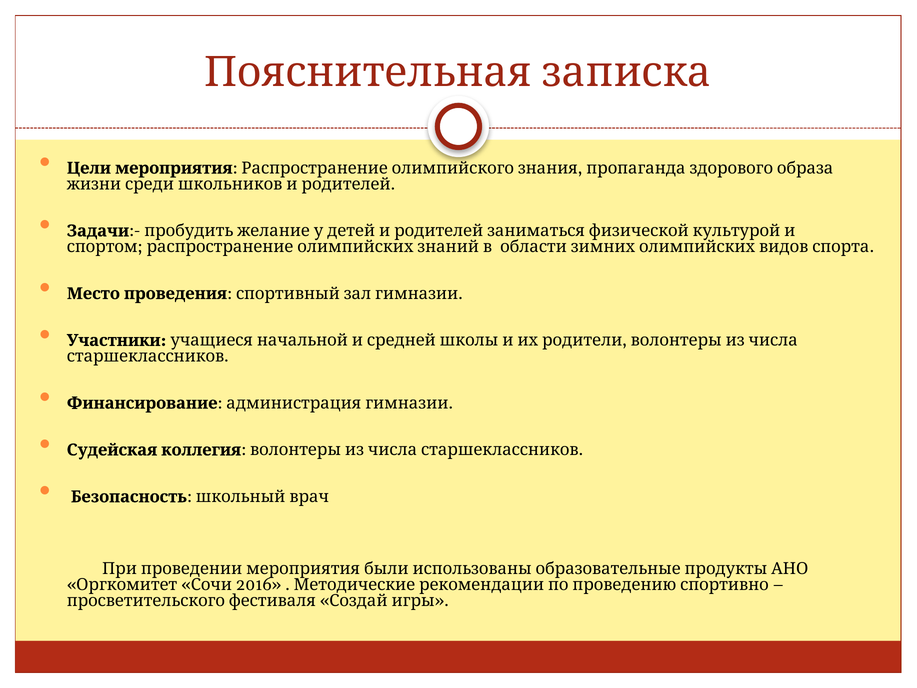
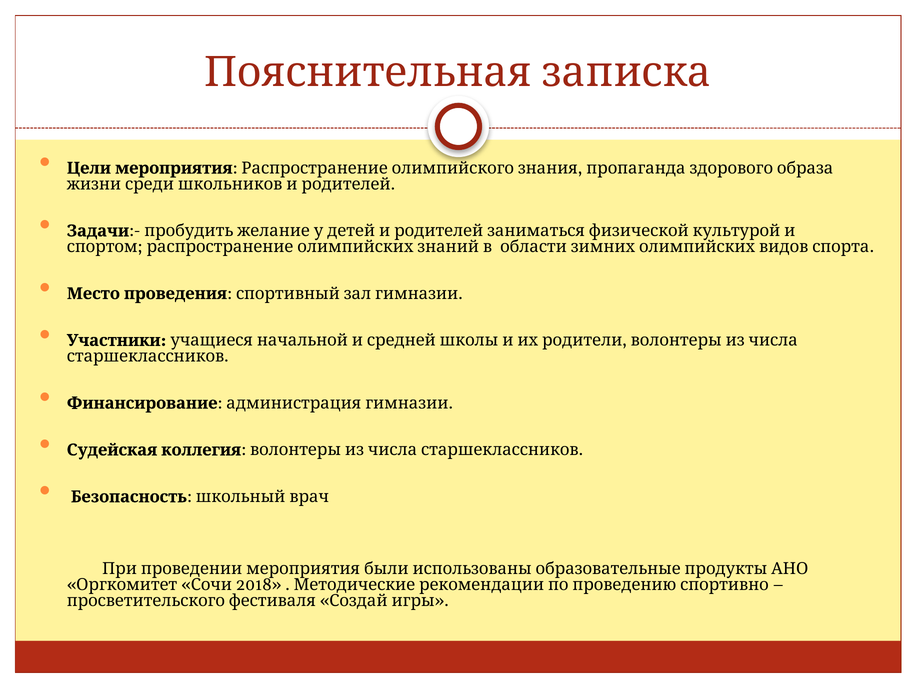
2016: 2016 -> 2018 (259, 585)
